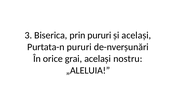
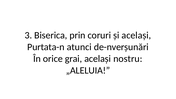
prin pururi: pururi -> coruri (99, 35)
Purtata-n pururi: pururi -> atunci (79, 47)
